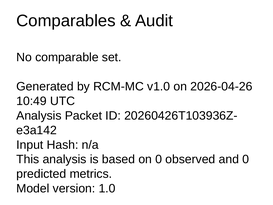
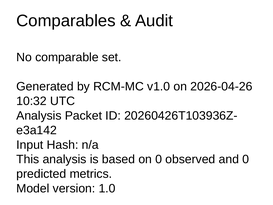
10:49: 10:49 -> 10:32 (32, 101)
